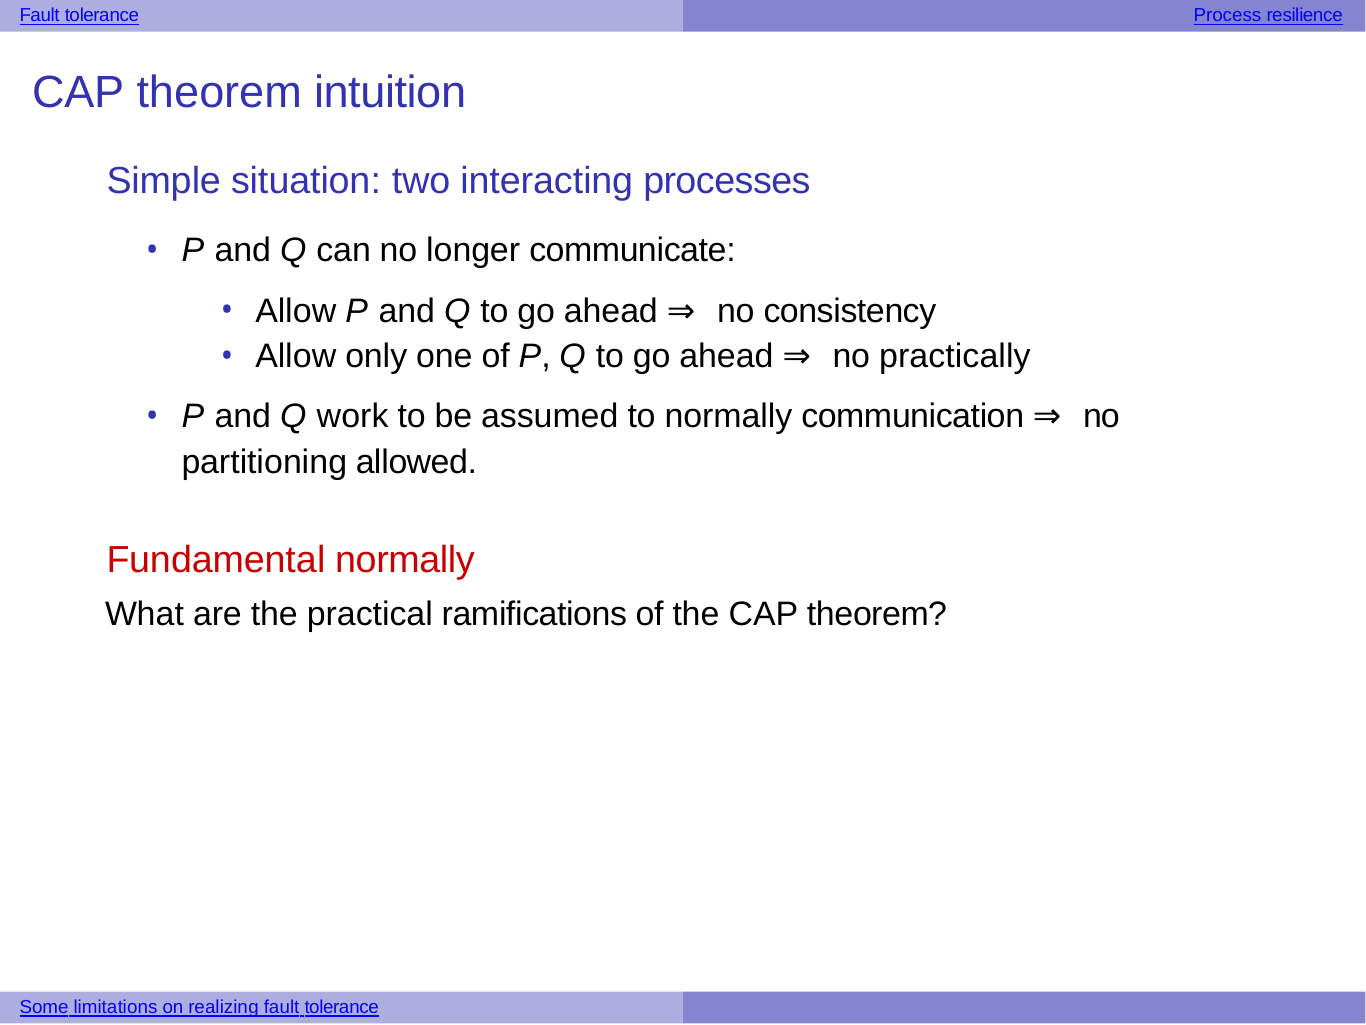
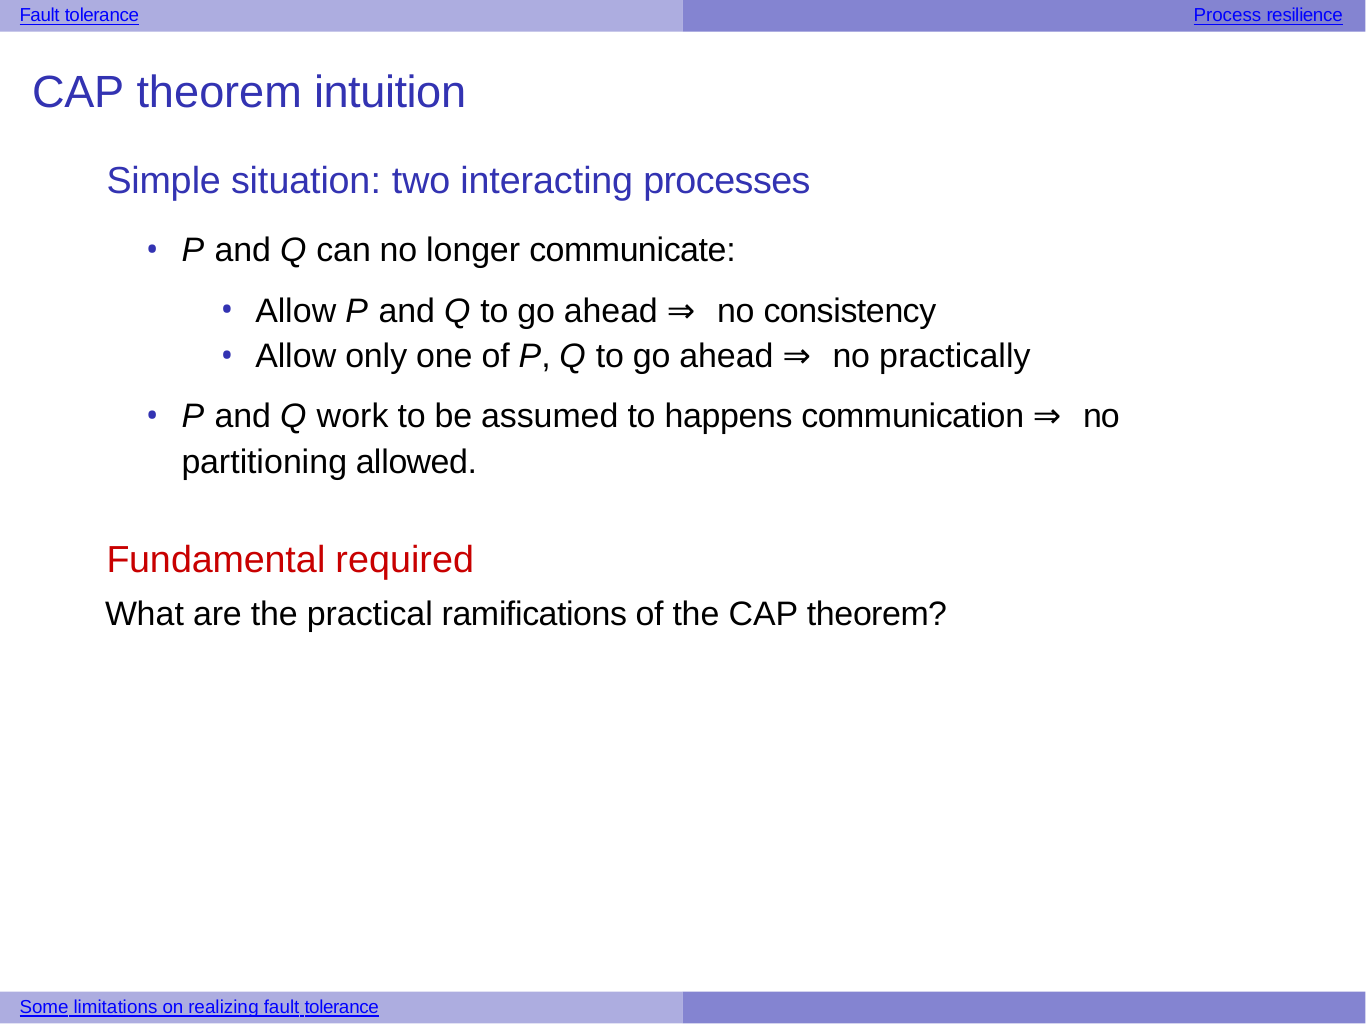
to normally: normally -> happens (729, 417)
Fundamental normally: normally -> required (405, 561)
